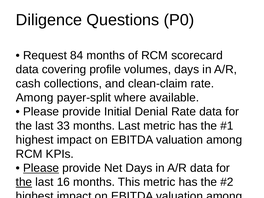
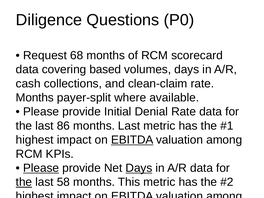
84: 84 -> 68 (77, 55)
profile: profile -> based (105, 69)
Among: Among -> Months (35, 98)
33: 33 -> 86 (63, 126)
EBITDA underline: none -> present (132, 140)
Days underline: none -> present (139, 168)
16: 16 -> 58 (63, 182)
